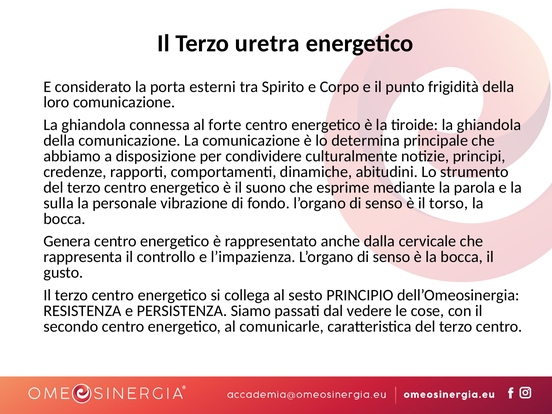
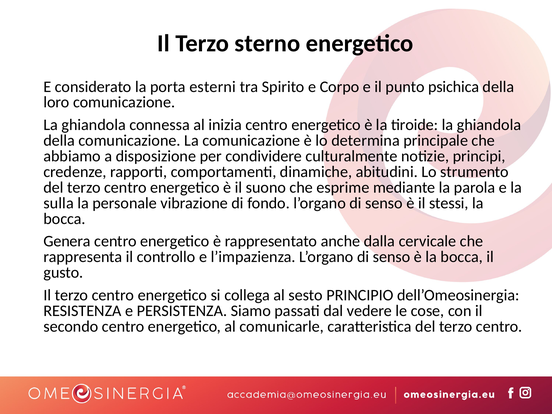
uretra: uretra -> sterno (267, 44)
frigidità: frigidità -> psichica (454, 87)
forte: forte -> inizia (225, 125)
torso: torso -> stessi (449, 203)
